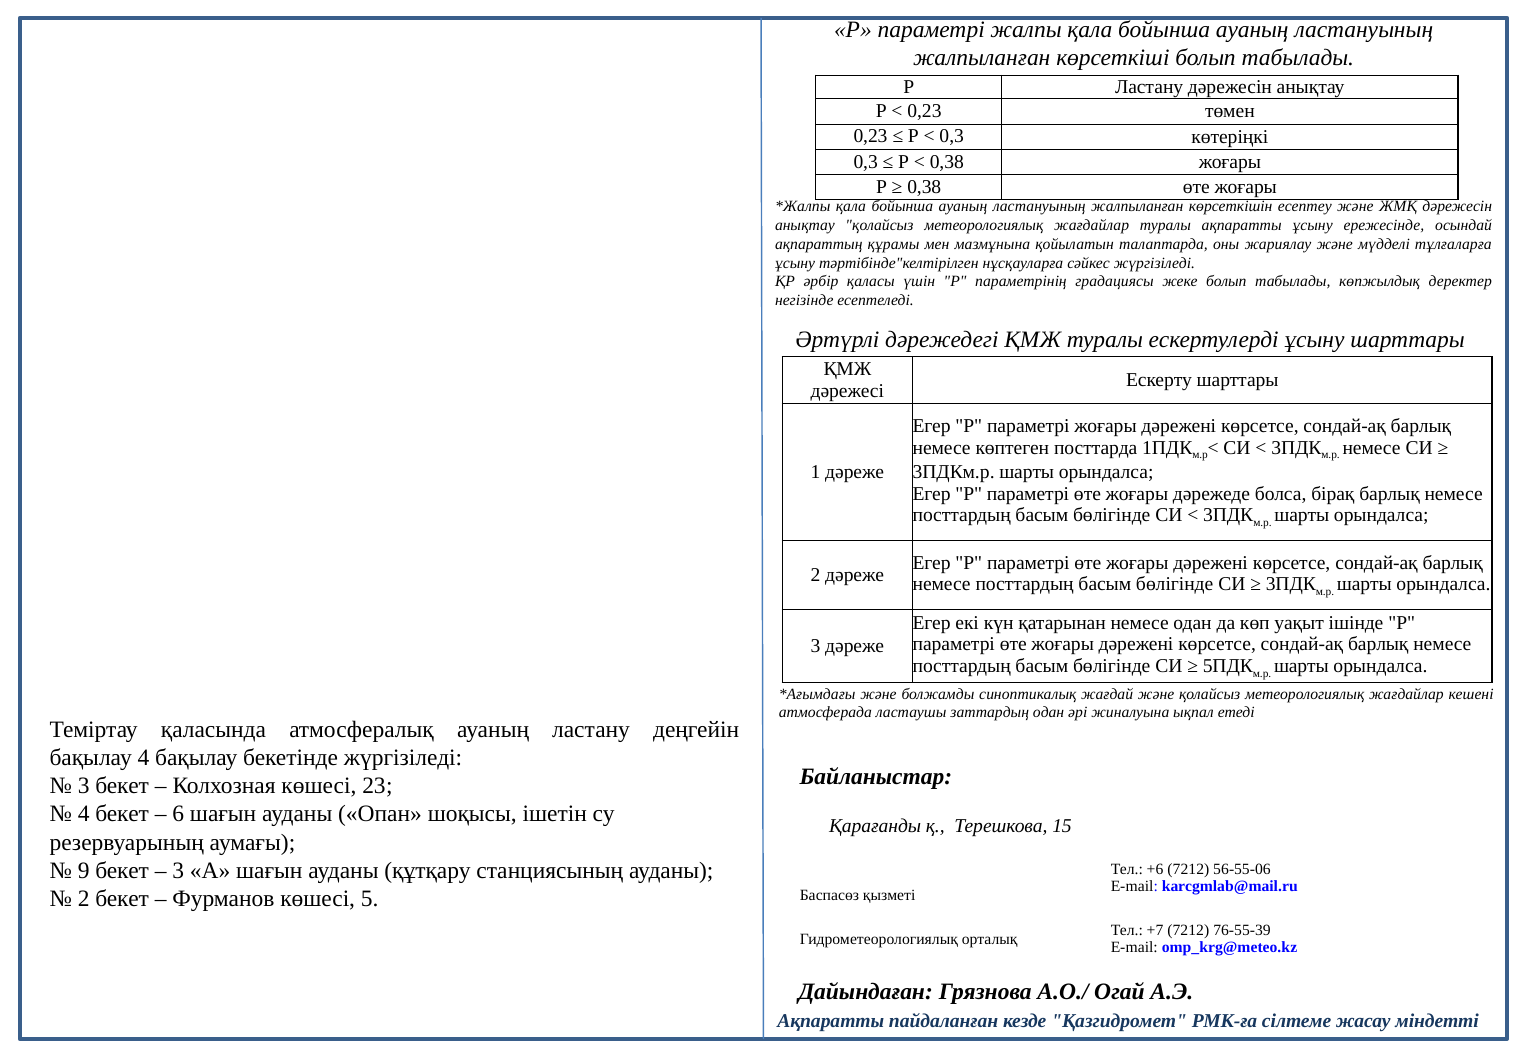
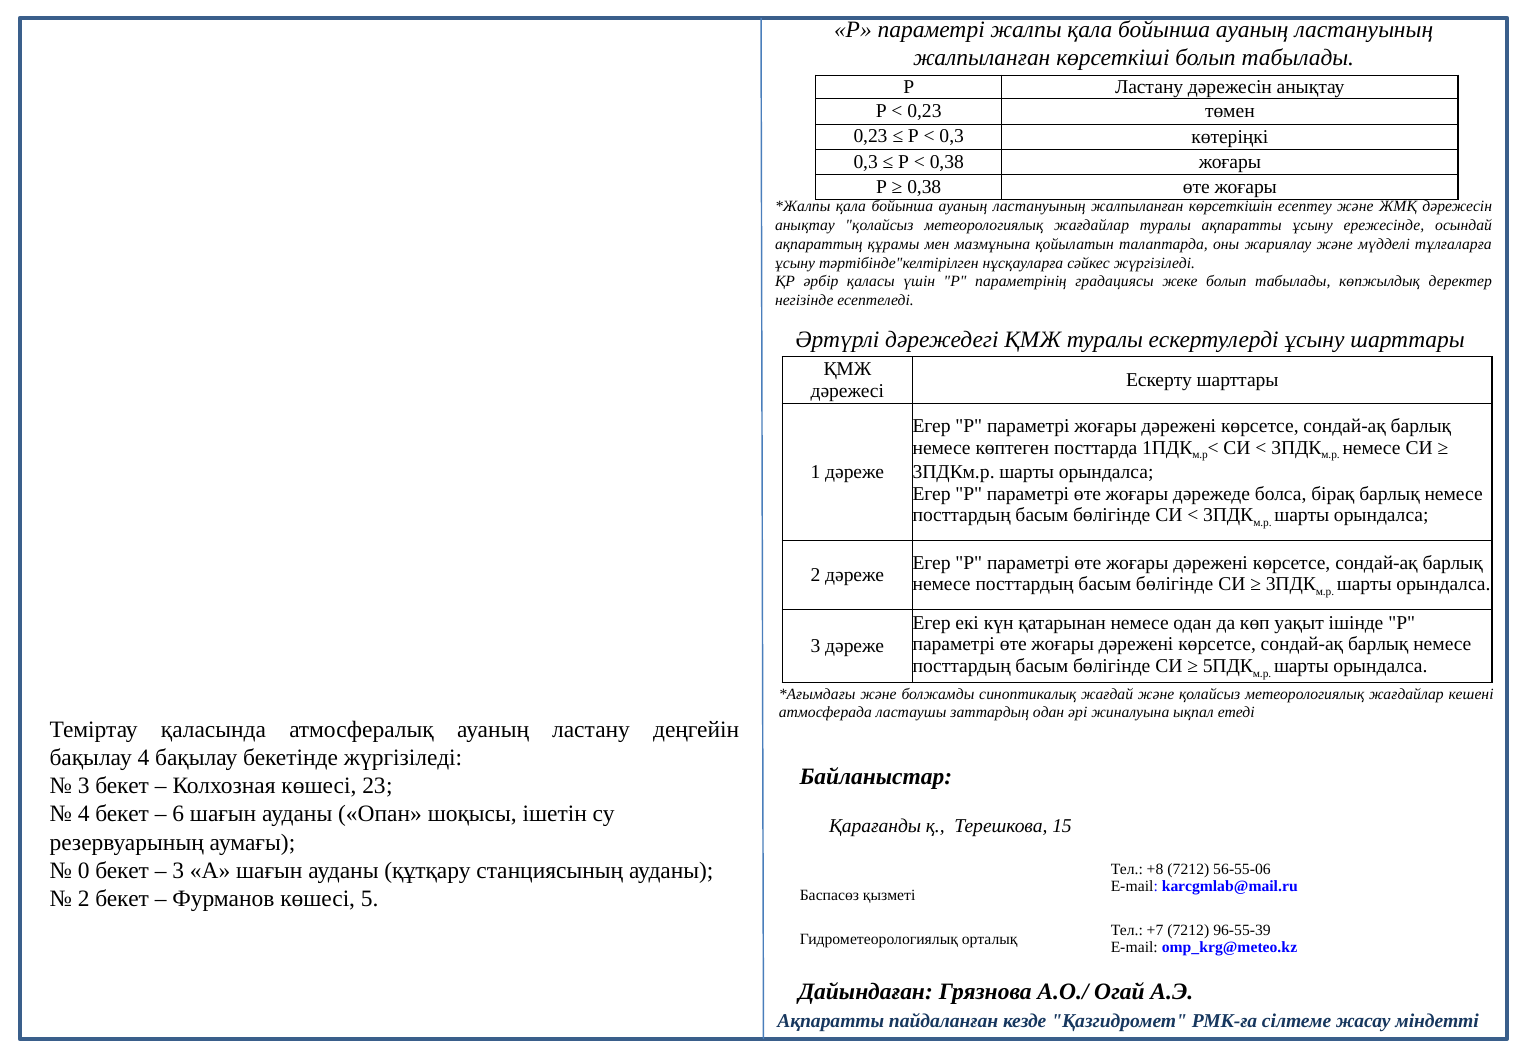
9: 9 -> 0 (84, 871)
+6: +6 -> +8 (1155, 870)
76-55-39: 76-55-39 -> 96-55-39 (1242, 931)
